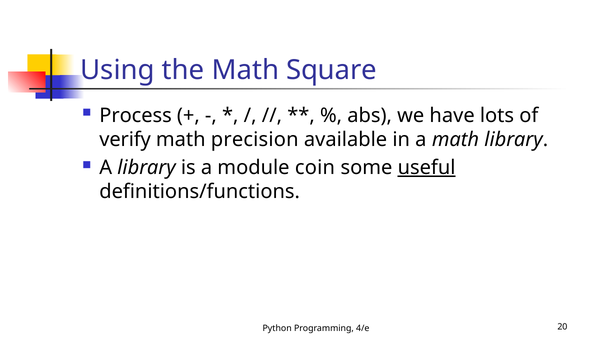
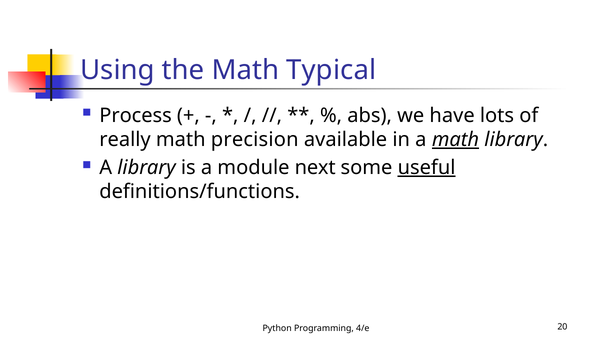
Square: Square -> Typical (331, 70)
verify: verify -> really (125, 139)
math underline: none -> present (456, 139)
coin: coin -> next (315, 168)
